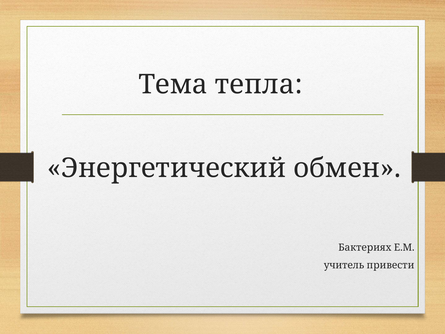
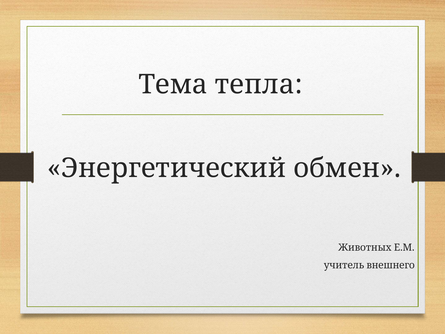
Бактериях: Бактериях -> Животных (365, 248)
привести: привести -> внешнего (391, 265)
